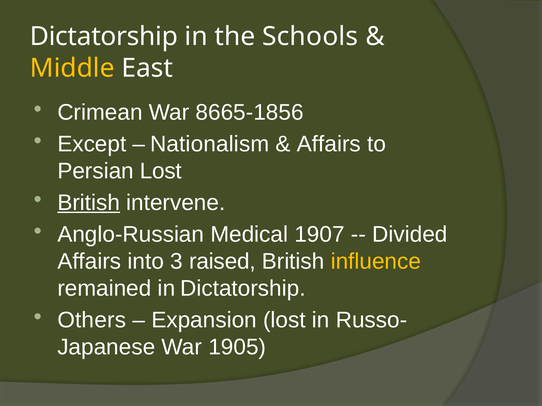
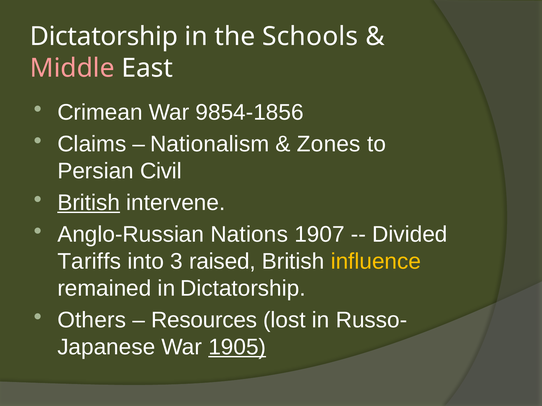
Middle colour: yellow -> pink (72, 68)
8665-1856: 8665-1856 -> 9854-1856 (250, 113)
Except: Except -> Claims (92, 144)
Affairs: Affairs -> Zones (329, 144)
Persian Lost: Lost -> Civil (161, 171)
Medical: Medical -> Nations (249, 235)
Affairs: Affairs -> Tariffs (89, 262)
Expansion: Expansion -> Resources (204, 320)
1905 underline: none -> present (237, 348)
